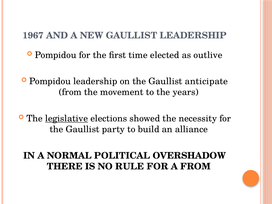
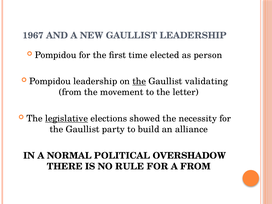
outlive: outlive -> person (208, 55)
the underline: none -> present (139, 81)
anticipate: anticipate -> validating (206, 81)
years: years -> letter (186, 92)
